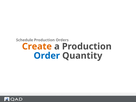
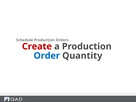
Create colour: orange -> red (37, 46)
